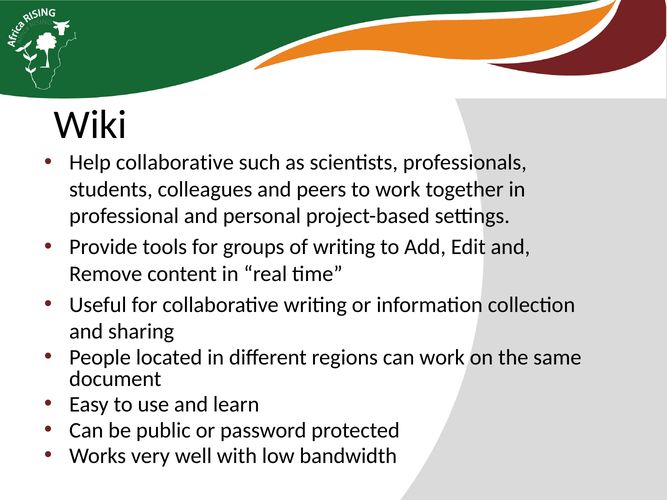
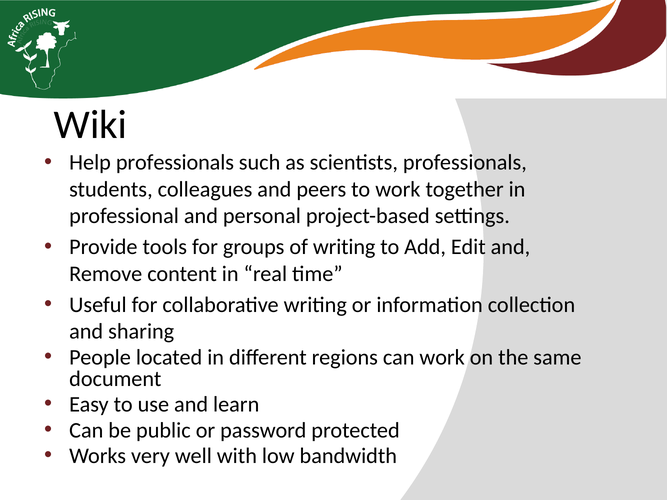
Help collaborative: collaborative -> professionals (175, 163)
